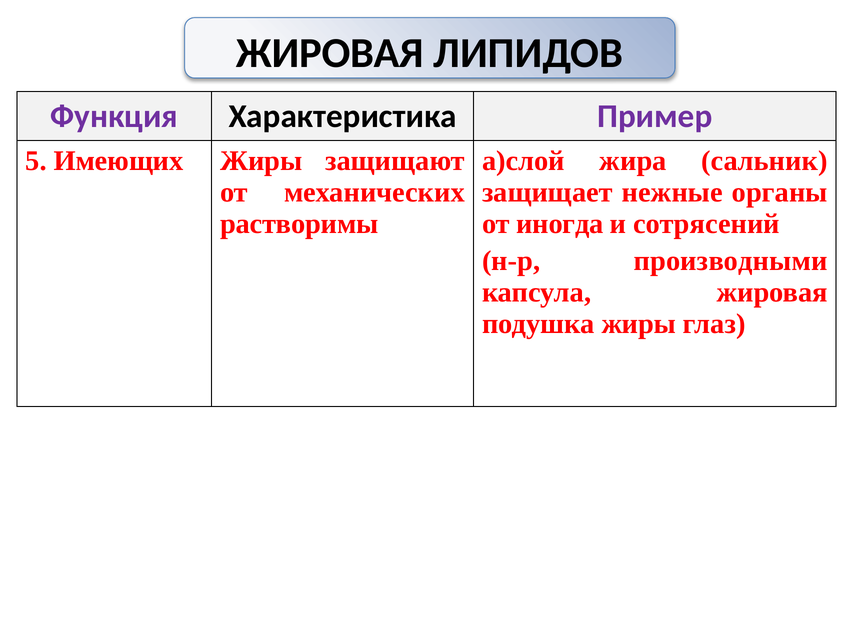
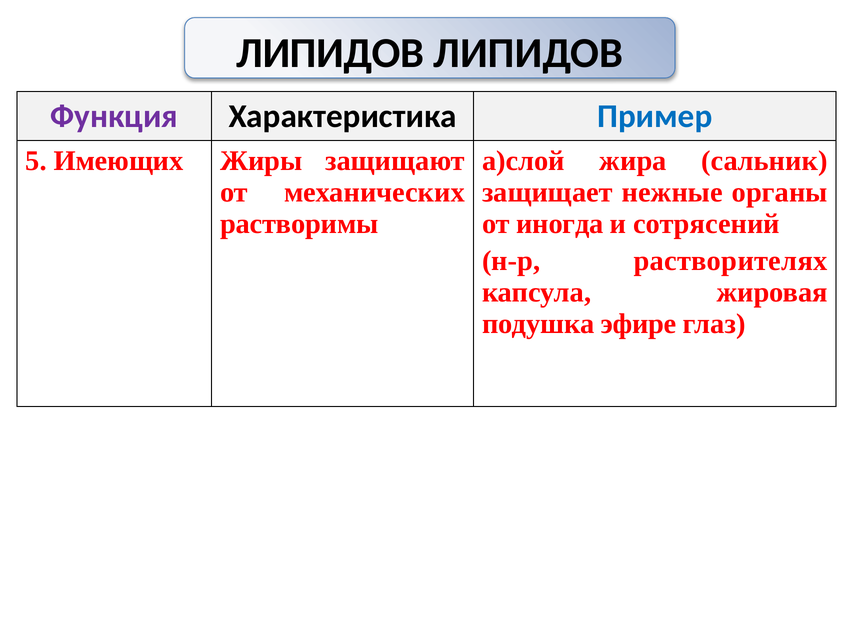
ЖИРОВАЯ: ЖИРОВАЯ -> ЛИПИДОВ (330, 53)
Пример colour: purple -> blue (655, 116)
производными: производными -> растворителях (731, 261)
подушка жиры: жиры -> эфире (639, 324)
